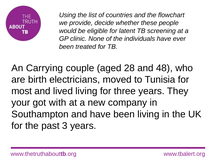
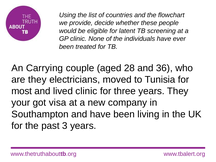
48: 48 -> 36 (164, 68)
are birth: birth -> they (37, 80)
lived living: living -> clinic (86, 91)
with: with -> visa (58, 103)
